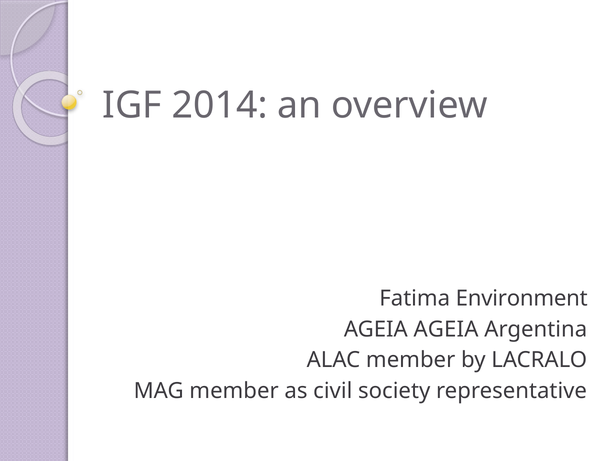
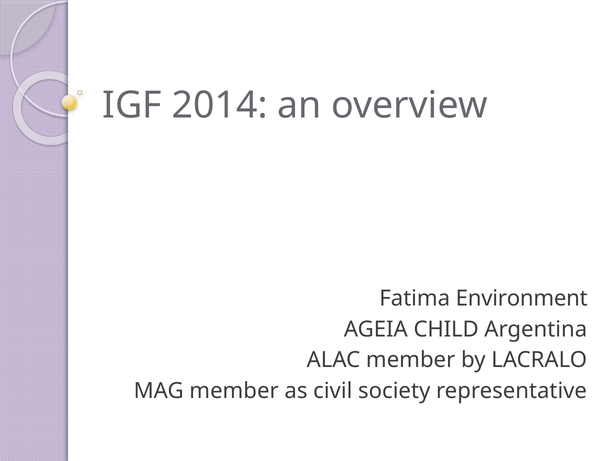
AGEIA AGEIA: AGEIA -> CHILD (446, 329)
